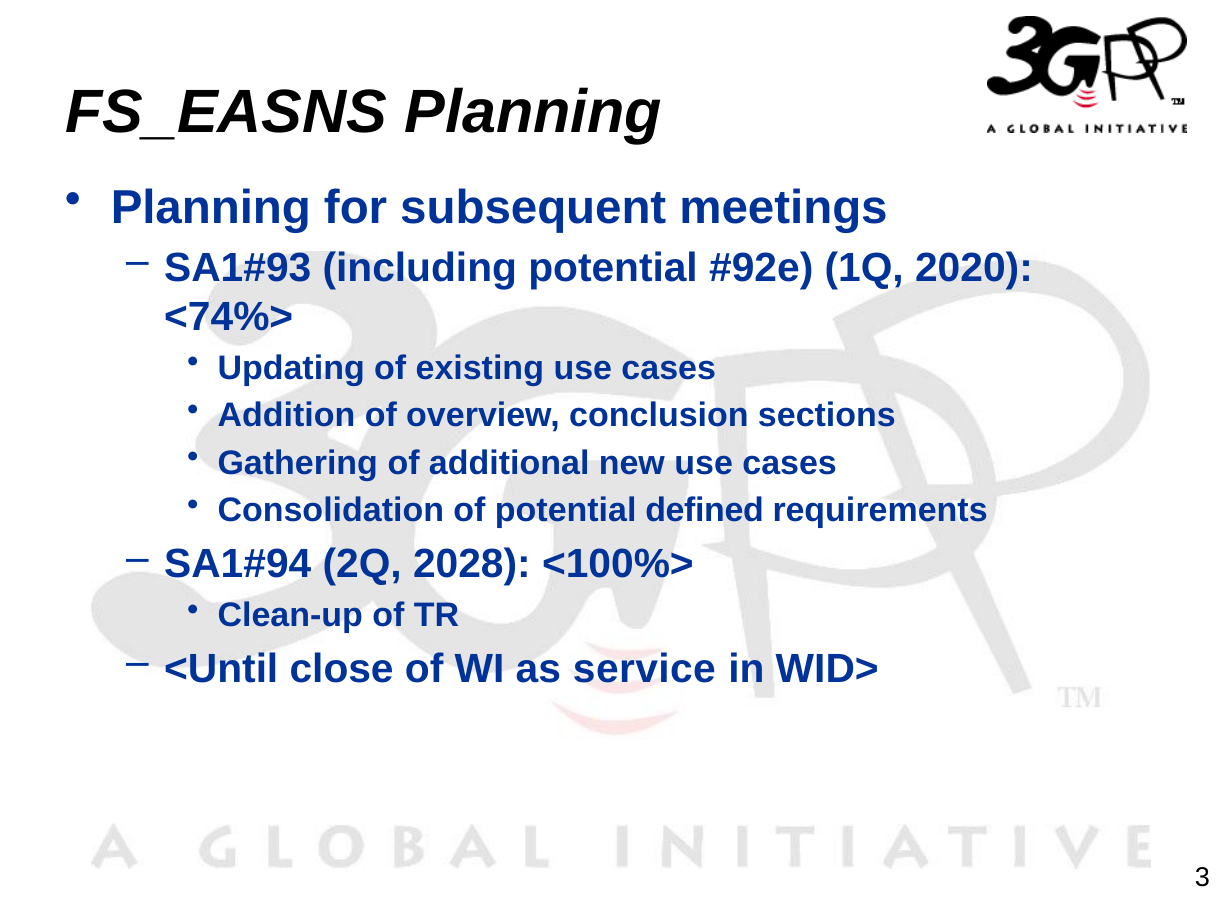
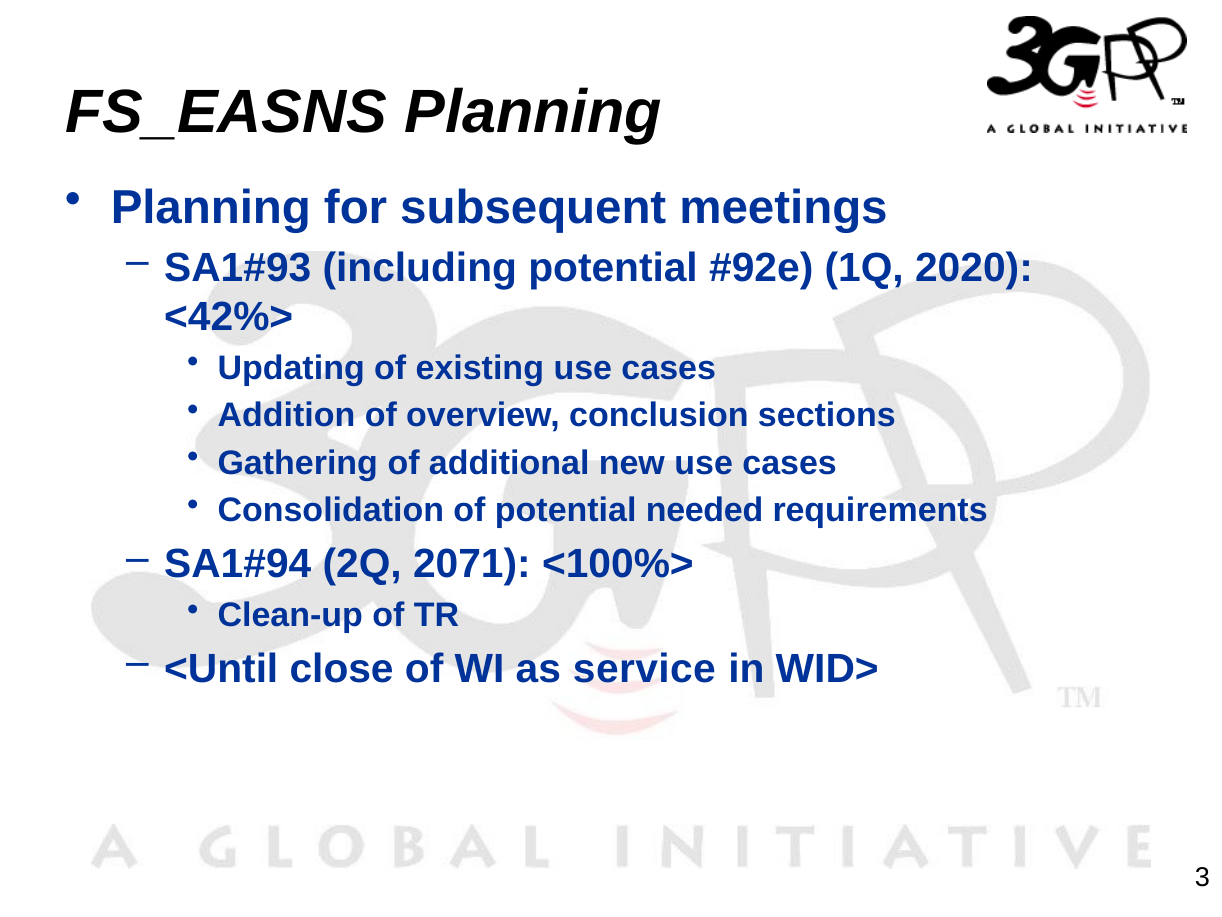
<74%>: <74%> -> <42%> (229, 317)
defined: defined -> needed (705, 510)
2028: 2028 -> 2071 (472, 564)
